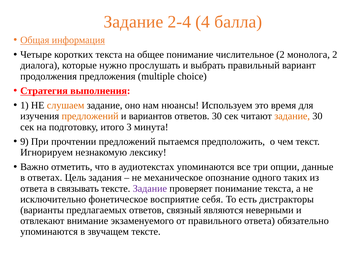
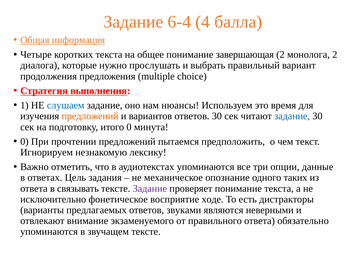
2-4: 2-4 -> 6-4 (179, 22)
числительное: числительное -> завершающая (245, 55)
слушаем colour: orange -> blue (66, 105)
задание colour: orange -> blue (292, 116)
итого 3: 3 -> 0 (129, 127)
9: 9 -> 0 (24, 142)
себя: себя -> ходе (213, 199)
связный: связный -> звуками (184, 210)
